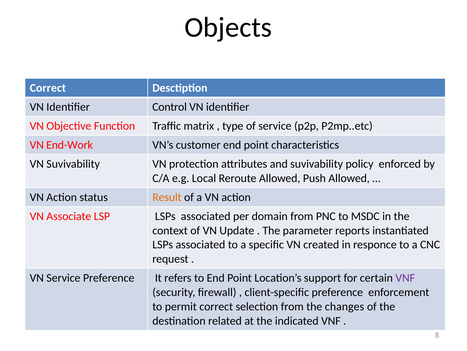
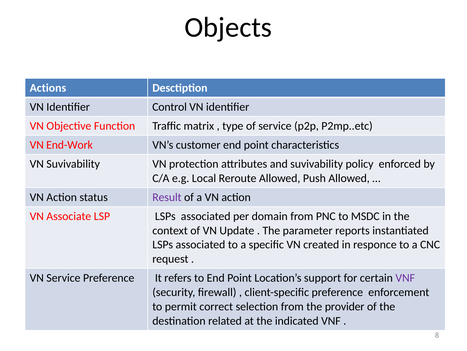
Correct: Correct -> Actions (48, 88)
Result colour: orange -> purple (167, 197)
changes: changes -> provider (345, 306)
